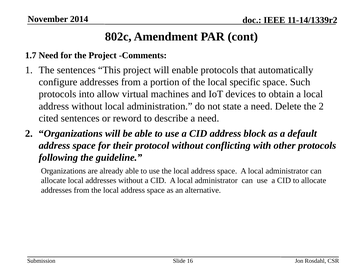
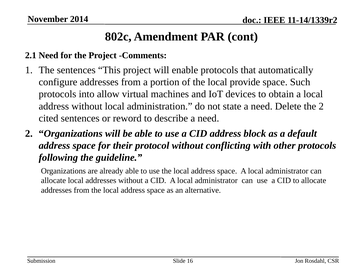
1.7: 1.7 -> 2.1 (31, 55)
specific: specific -> provide (245, 82)
